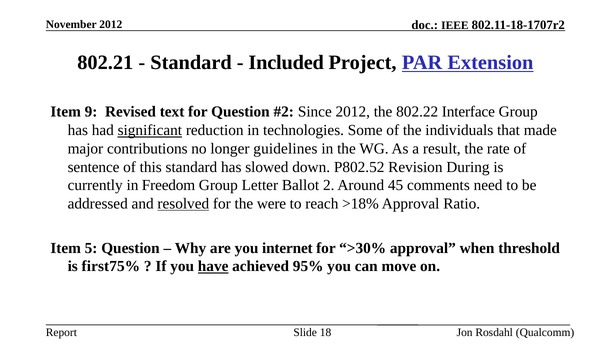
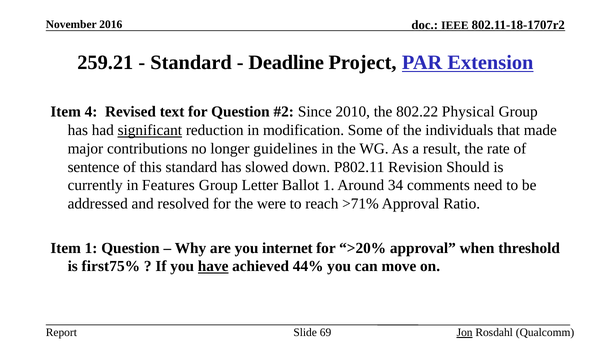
November 2012: 2012 -> 2016 (111, 24)
802.21: 802.21 -> 259.21 (105, 62)
Included: Included -> Deadline (286, 62)
9: 9 -> 4 (91, 112)
Since 2012: 2012 -> 2010 (353, 112)
Interface: Interface -> Physical (468, 112)
technologies: technologies -> modification (304, 130)
P802.52: P802.52 -> P802.11 (359, 167)
During: During -> Should (468, 167)
Freedom: Freedom -> Features (168, 185)
Ballot 2: 2 -> 1 (329, 185)
45: 45 -> 34 (396, 185)
resolved underline: present -> none (183, 203)
>18%: >18% -> >71% (361, 203)
Item 5: 5 -> 1 (91, 248)
>30%: >30% -> >20% (363, 248)
95%: 95% -> 44% (308, 266)
18: 18 -> 69 (326, 332)
Jon underline: none -> present (465, 332)
